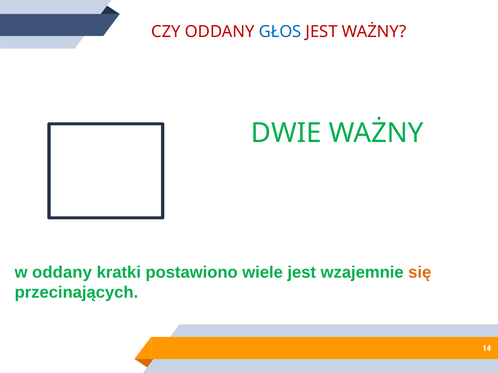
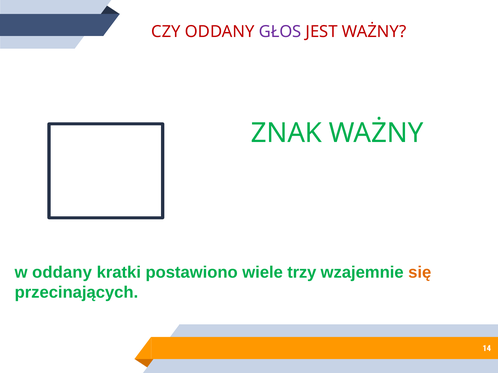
GŁOS colour: blue -> purple (280, 32)
DWIE: DWIE -> ZNAK (286, 133)
wiele jest: jest -> trzy (302, 273)
